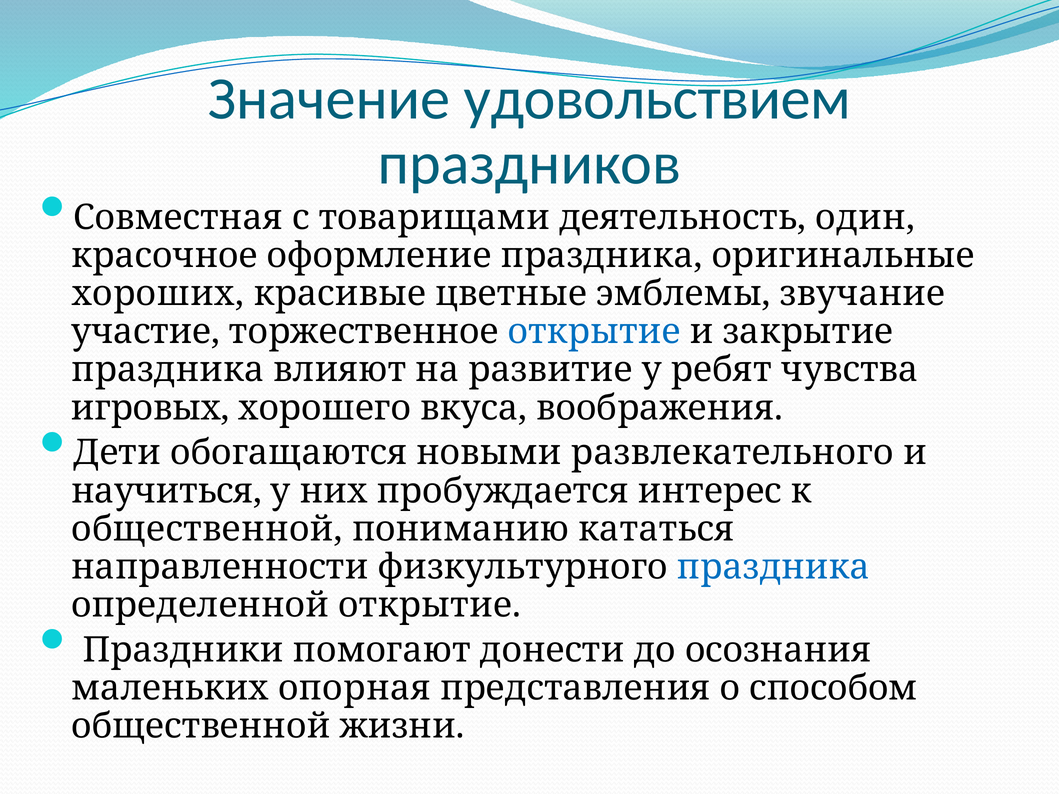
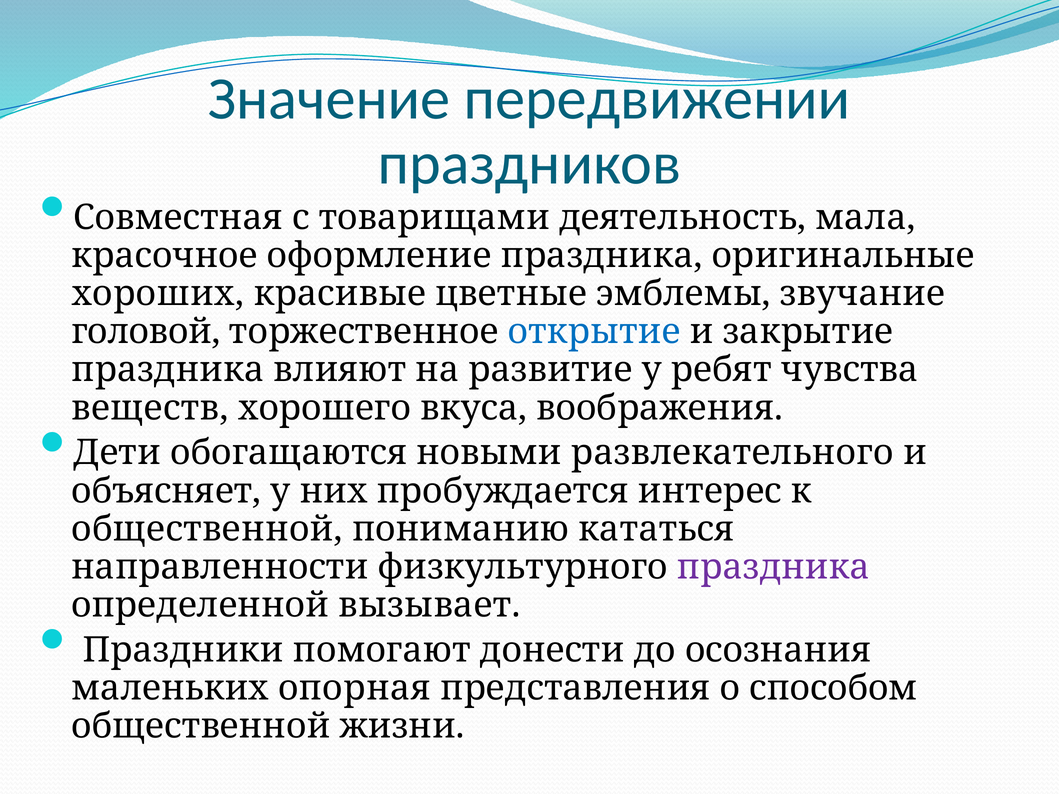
удовольствием: удовольствием -> передвижении (657, 99)
один: один -> мала (865, 217)
участие: участие -> головой (146, 332)
игровых: игровых -> веществ (150, 408)
научиться: научиться -> объясняет (166, 491)
праздника colour: blue -> purple (773, 567)
определенной открытие: открытие -> вызывает (430, 605)
